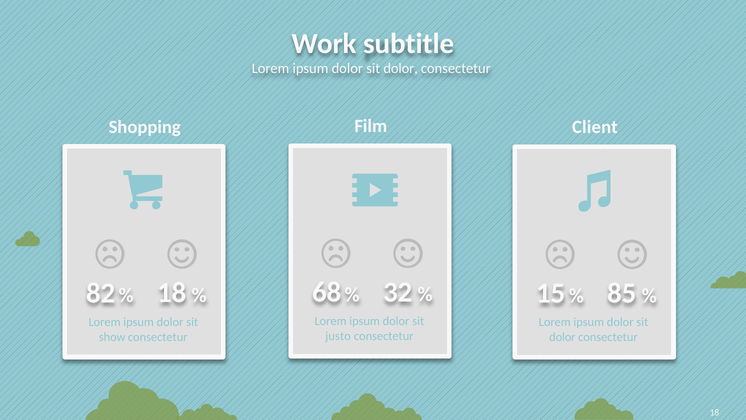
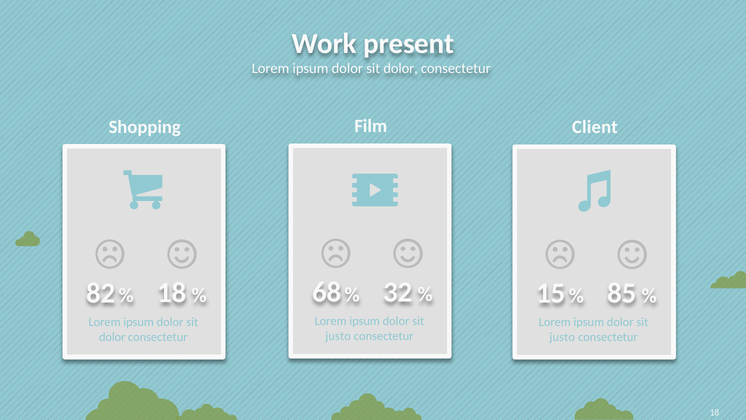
subtitle: subtitle -> present (409, 43)
show: show -> dolor (112, 337)
dolor: dolor -> justo (562, 337)
